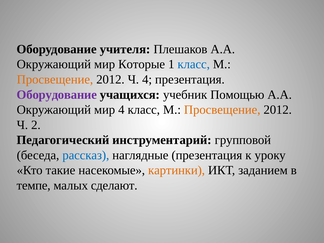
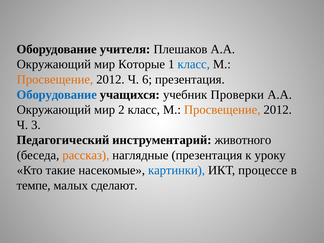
Ч 4: 4 -> 6 (147, 79)
Оборудование colour: purple -> blue (57, 95)
Помощью: Помощью -> Проверки (237, 95)
мир 4: 4 -> 2 (121, 110)
2: 2 -> 3 (36, 125)
групповой: групповой -> животного (243, 140)
рассказ colour: blue -> orange (86, 155)
картинки colour: orange -> blue (177, 170)
заданием: заданием -> процессе (263, 170)
